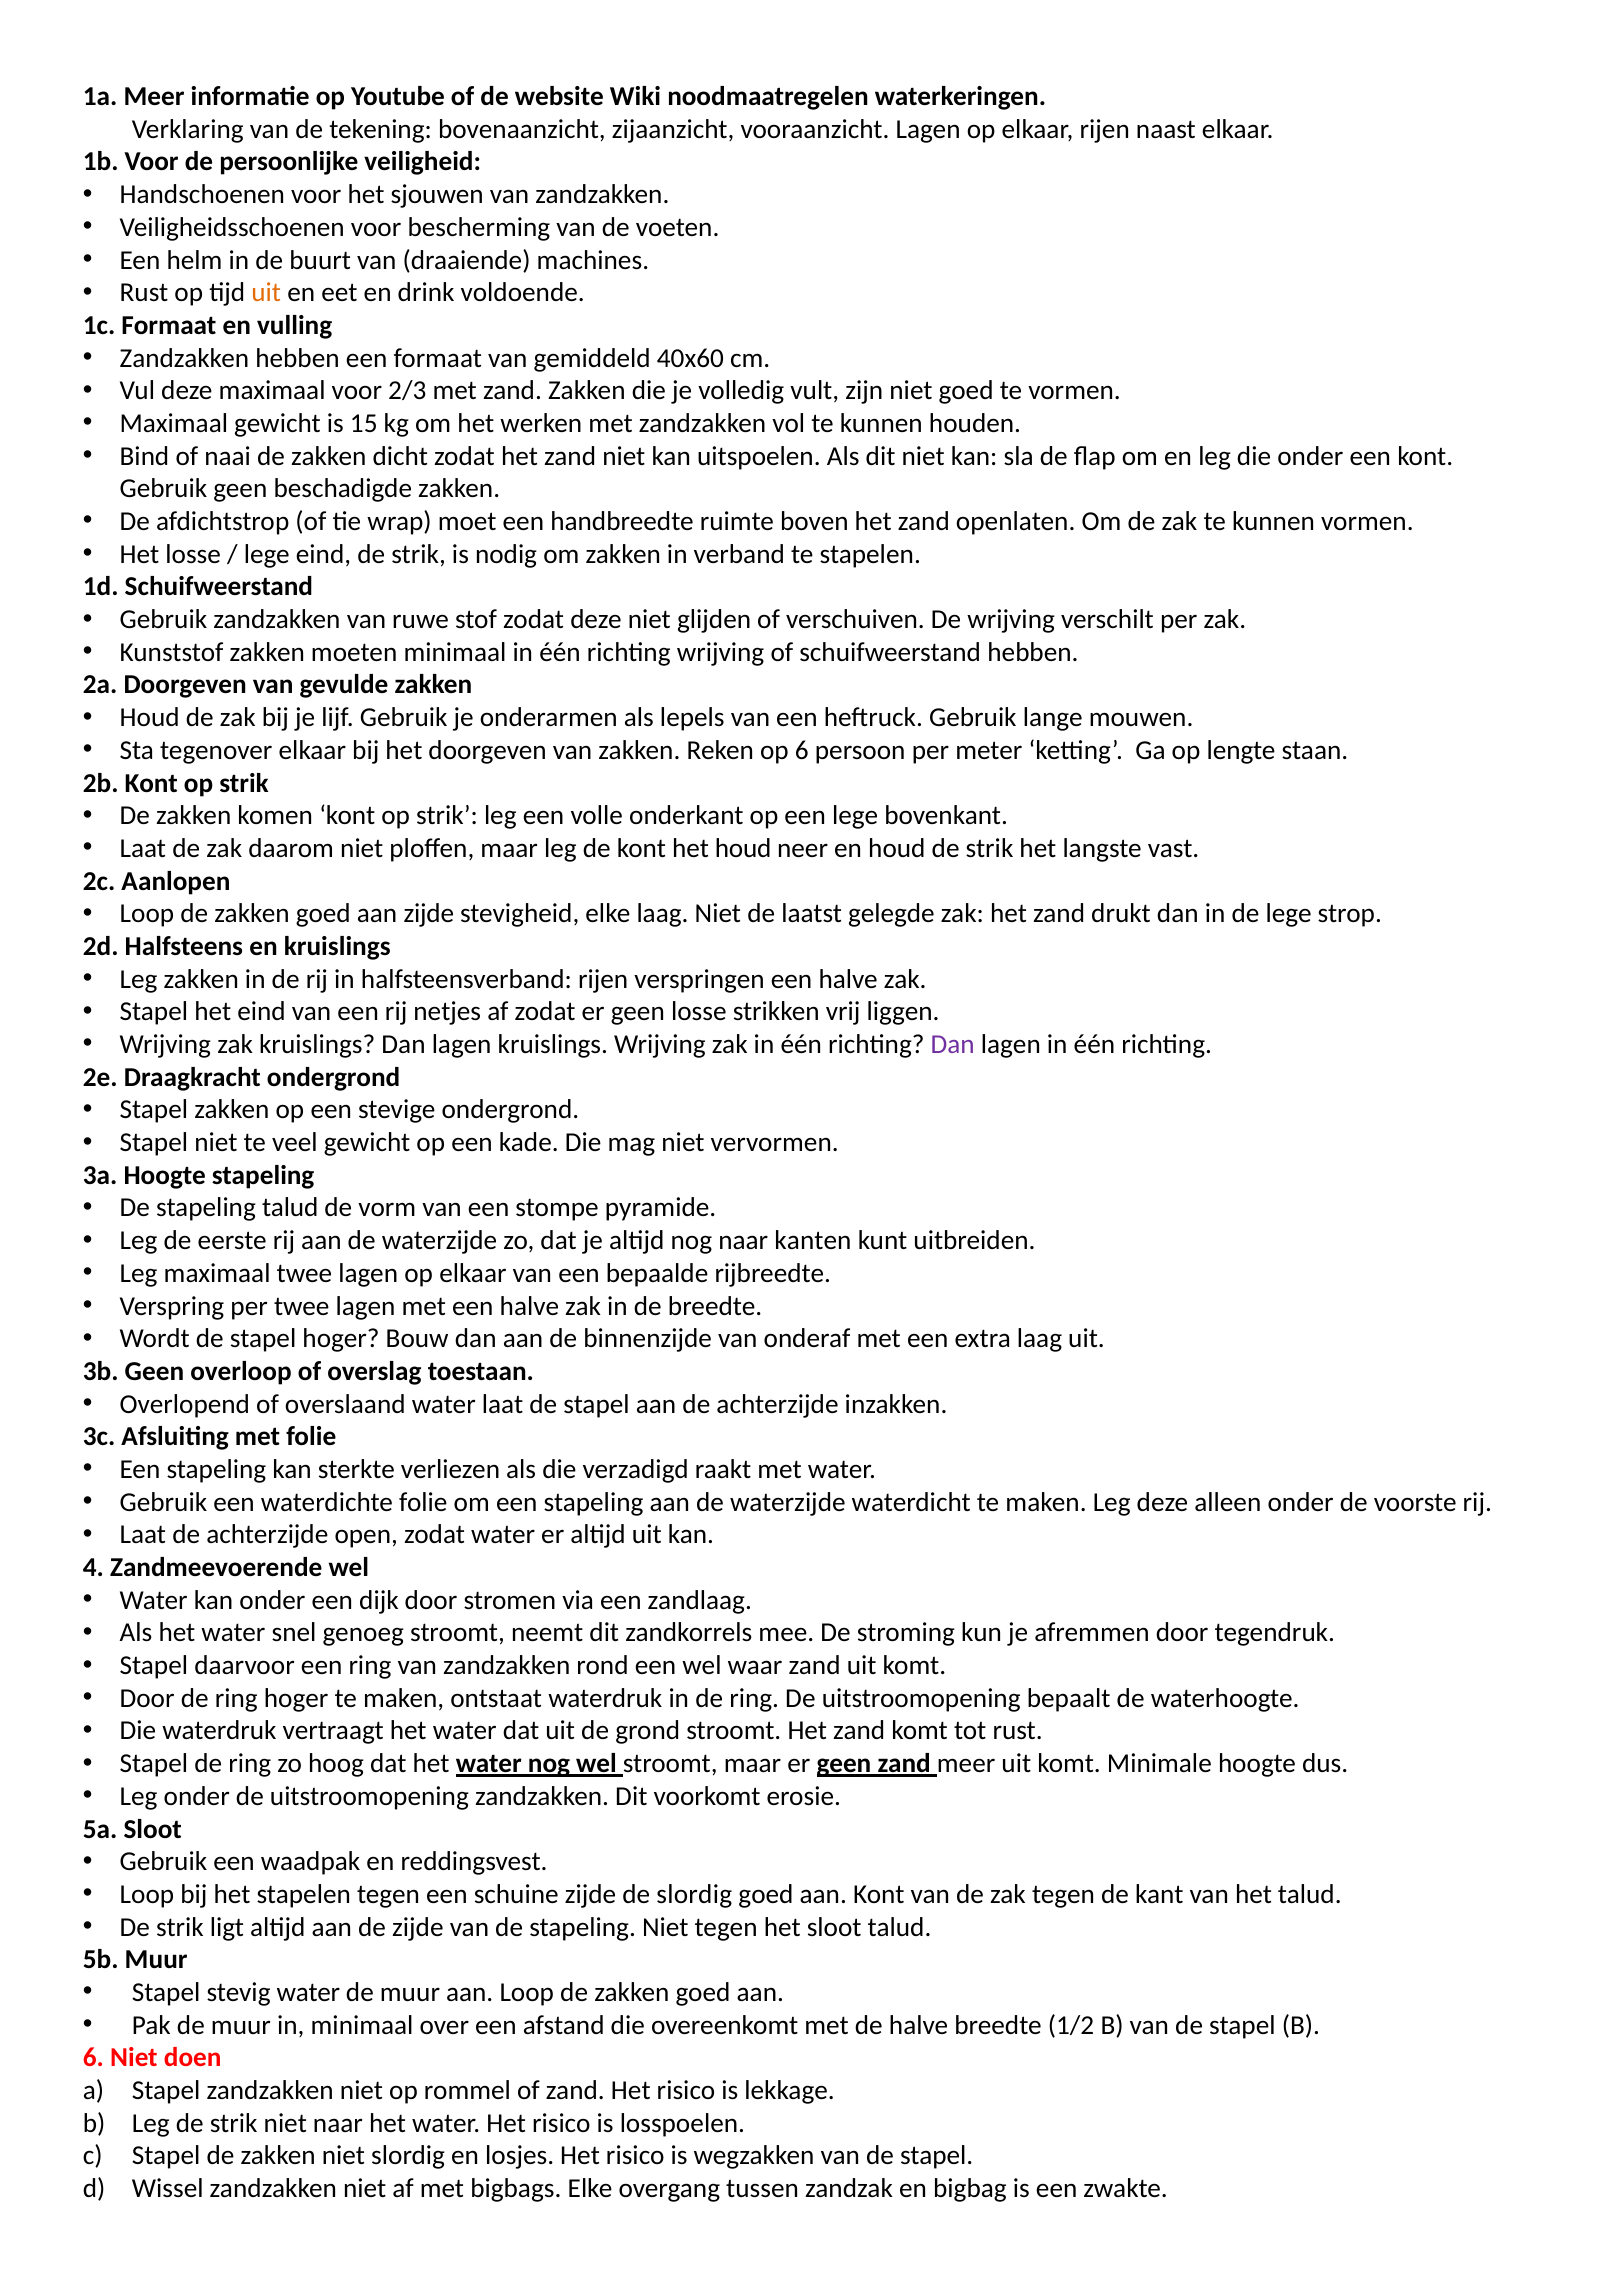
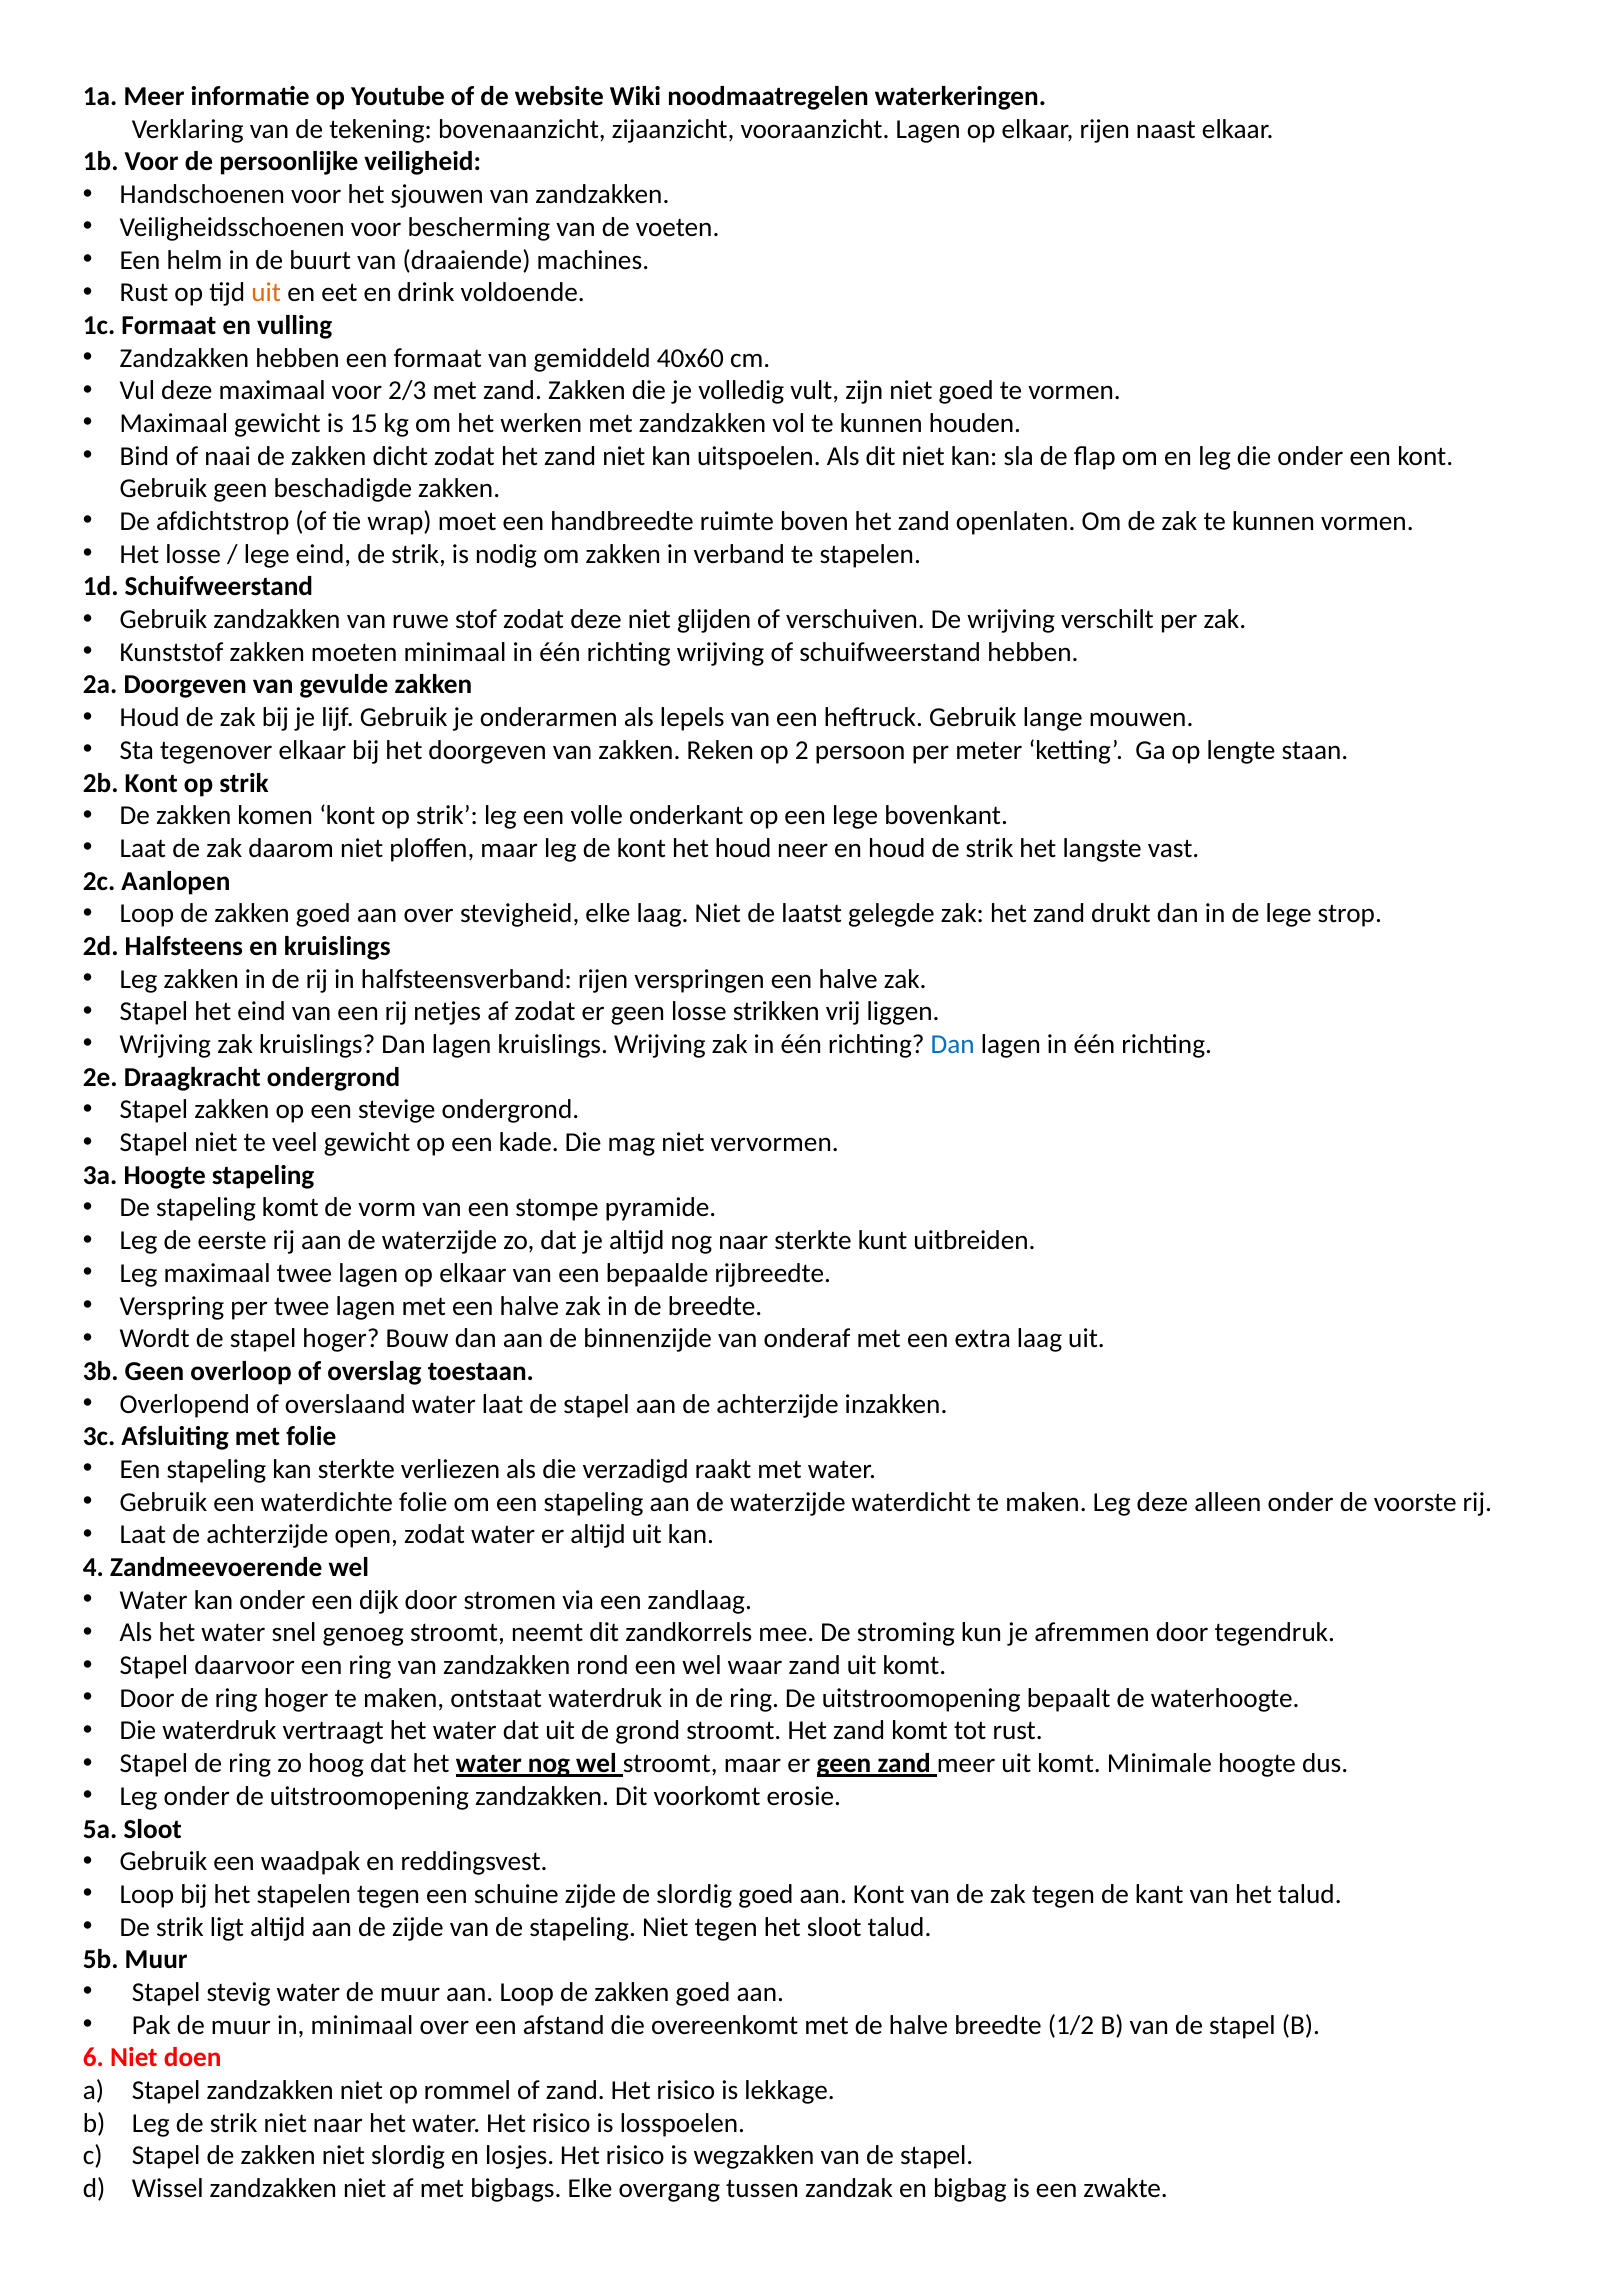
op 6: 6 -> 2 (802, 750)
aan zijde: zijde -> over (429, 914)
Dan colour: purple -> blue (953, 1045)
stapeling talud: talud -> komt (290, 1208)
naar kanten: kanten -> sterkte (813, 1241)
